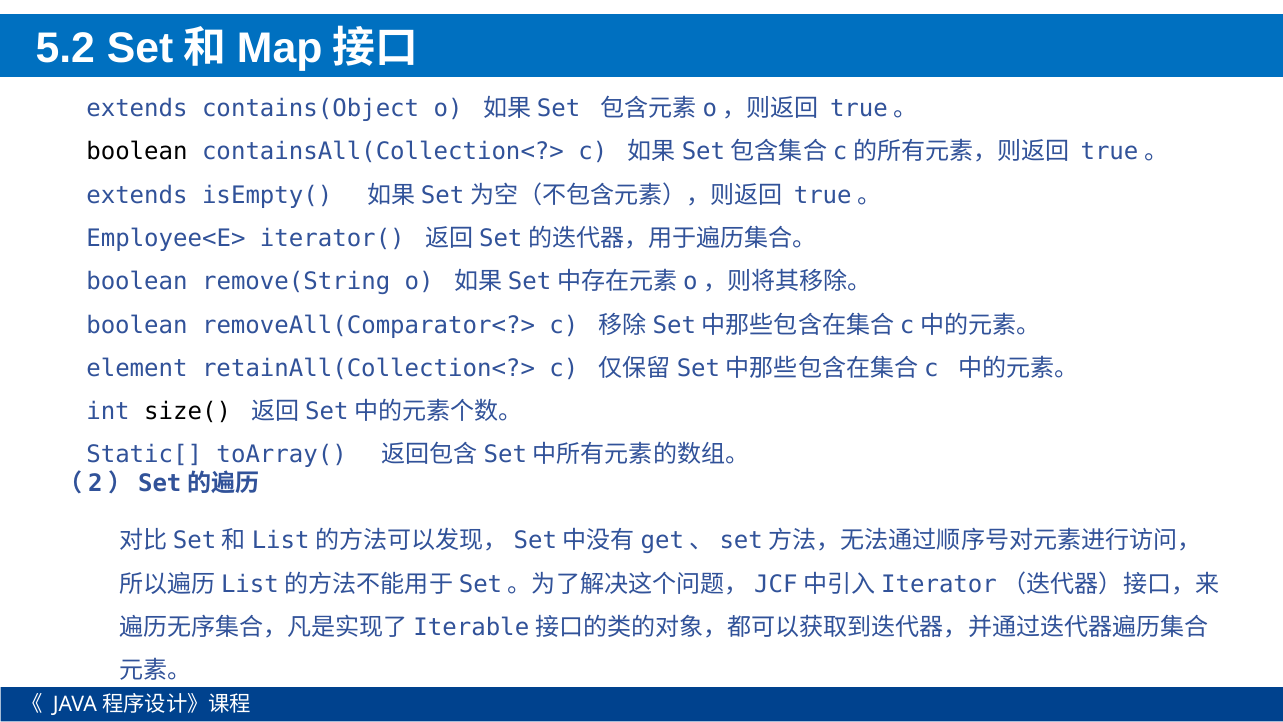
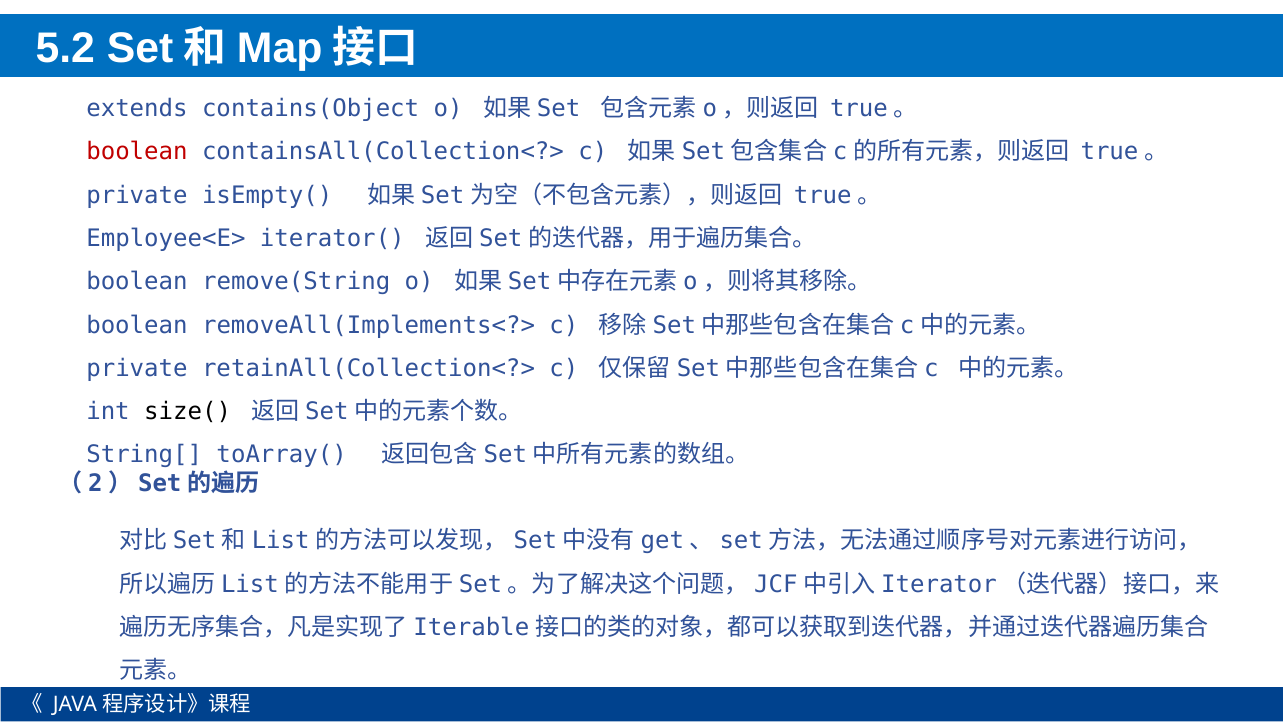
boolean colour: black -> red (137, 152)
extends: extends -> private (137, 195)
removeAll(Comparator<?>: removeAll(Comparator<?> -> removeAll(Implements<?> (369, 325)
element: element -> private (137, 368)
Static[: Static[ -> String[ (144, 455)
